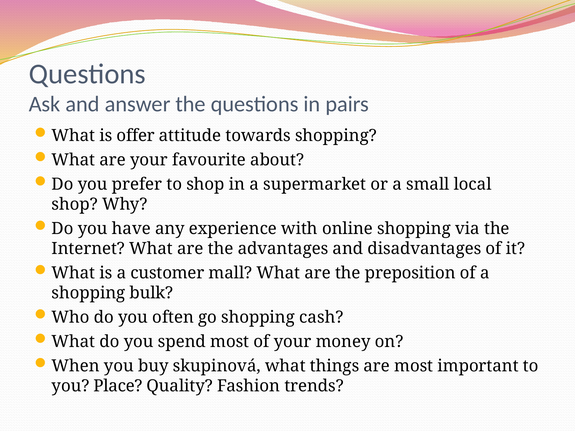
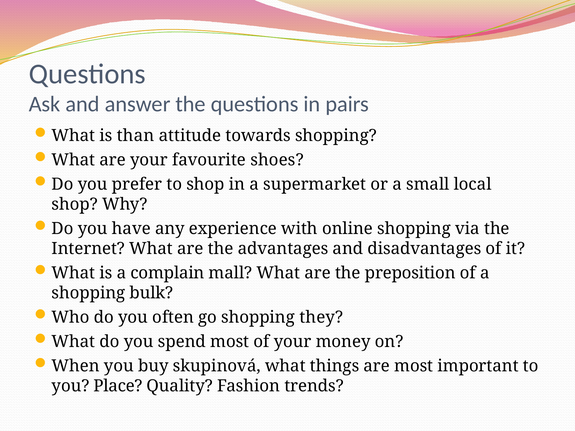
offer: offer -> than (136, 136)
about: about -> shoes (277, 160)
customer: customer -> complain (167, 273)
cash: cash -> they (321, 317)
